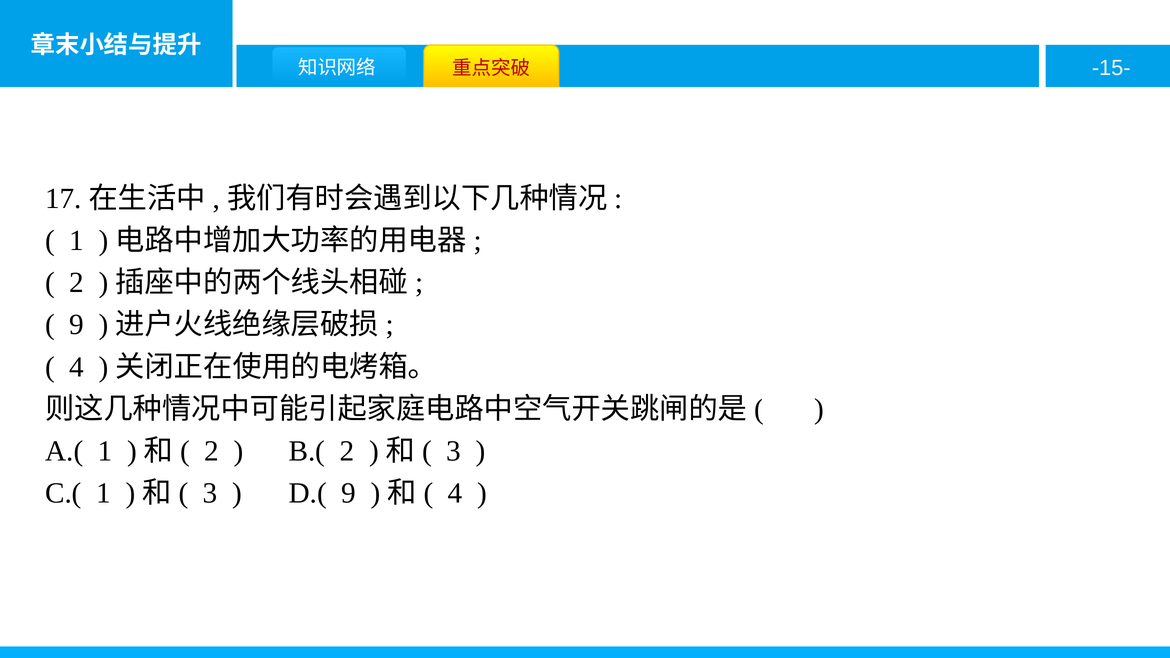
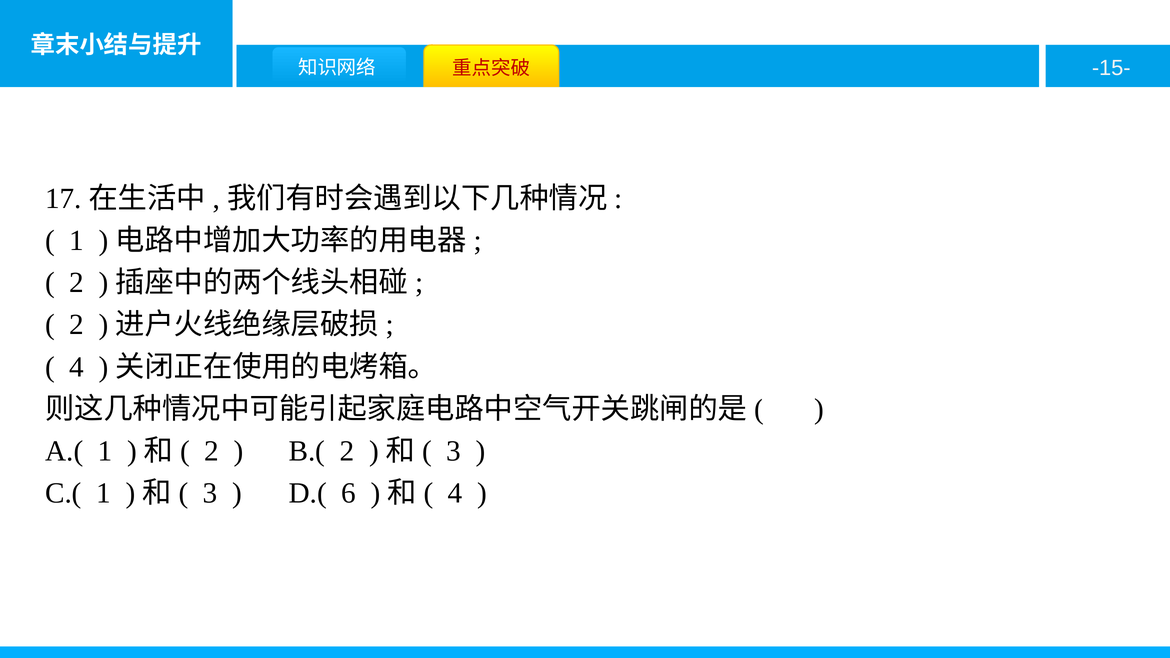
9: 9 -> 2 (77, 325)
D.( 9: 9 -> 6 (349, 493)
